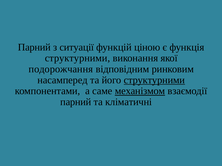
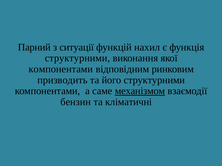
ціною: ціною -> нахил (147, 47)
подорожчання: подорожчання -> компонентами (61, 69)
насамперед: насамперед -> призводить (62, 80)
структурними underline: present -> none (154, 80)
парний: парний -> бензин (76, 102)
